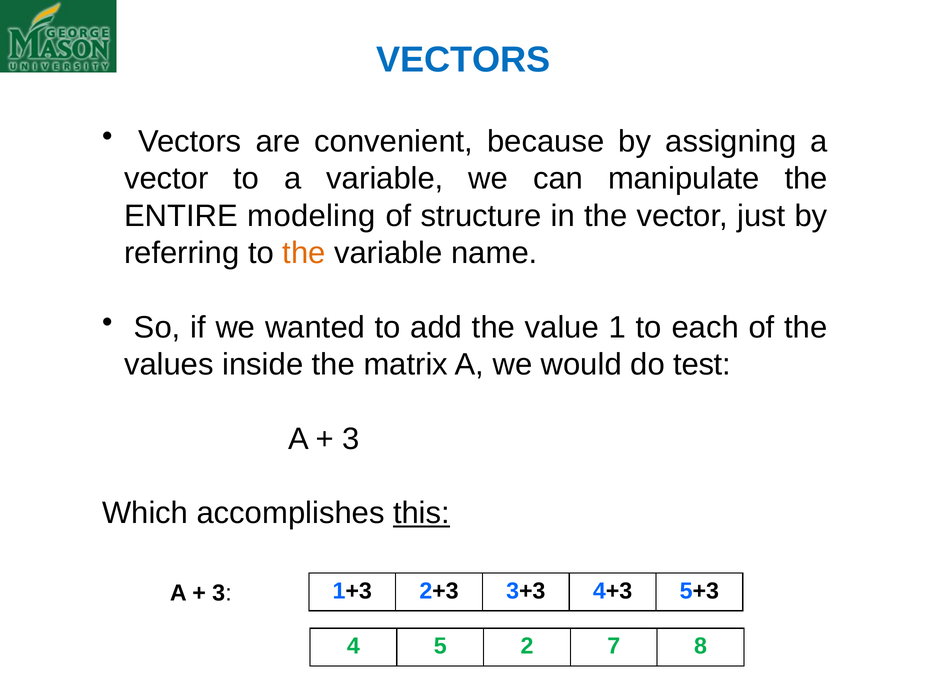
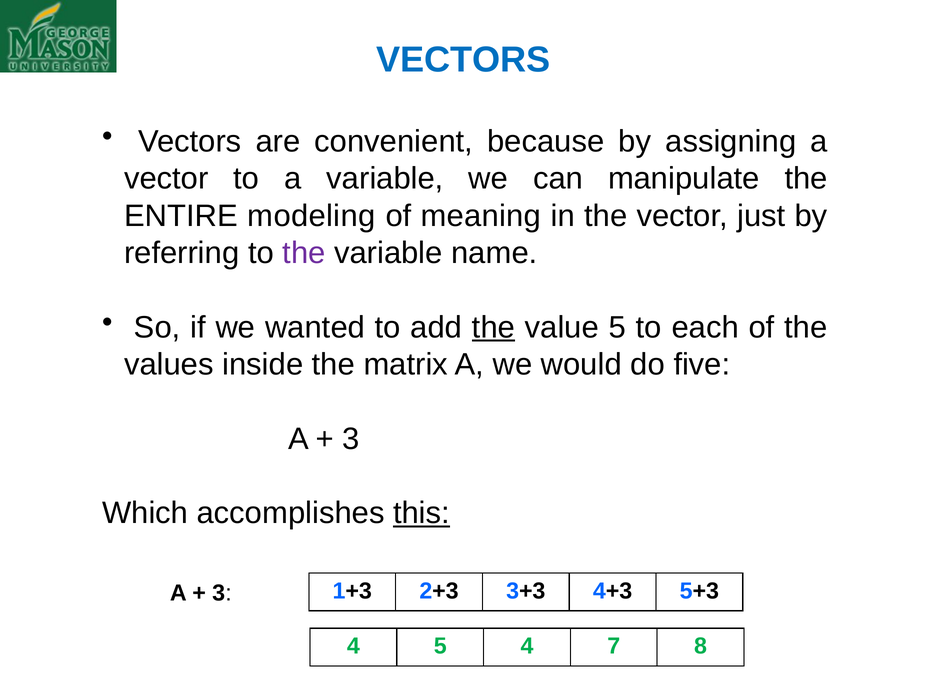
structure: structure -> meaning (481, 216)
the colour: orange -> purple (304, 253)
the underline: none -> present (494, 328)
value 1: 1 -> 5 (617, 328)
test: test -> five (702, 365)
5 2: 2 -> 4 (527, 647)
